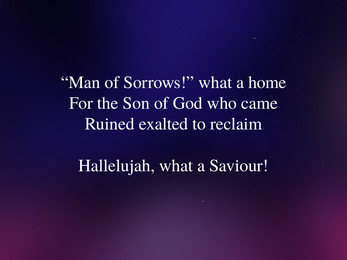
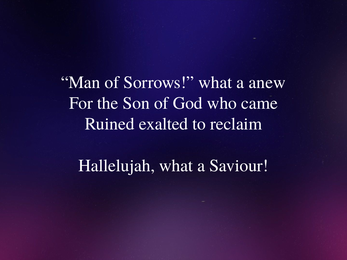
home: home -> anew (267, 82)
